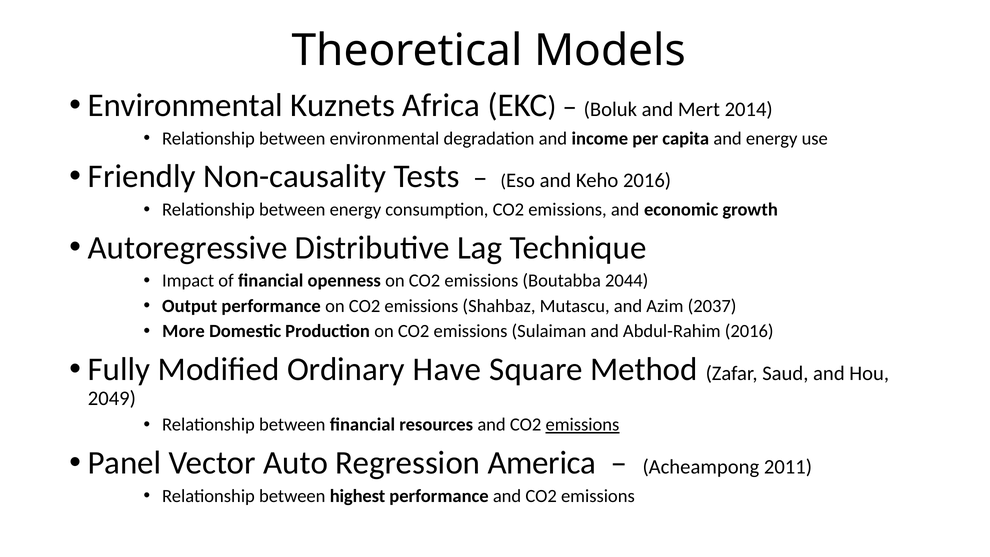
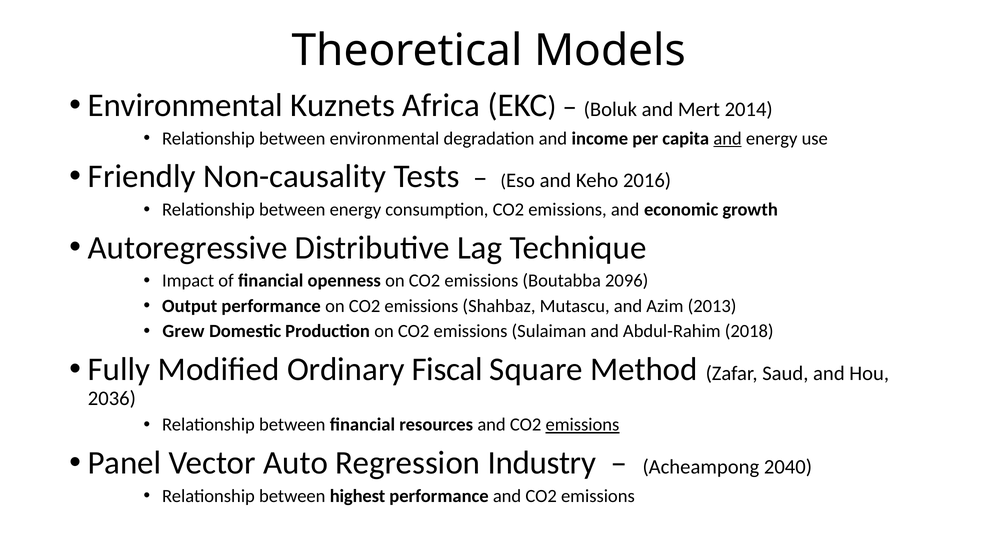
and underline: none -> present (728, 138)
2044: 2044 -> 2096 (627, 281)
2037: 2037 -> 2013 (712, 306)
More: More -> Grew (183, 331)
Abdul-Rahim 2016: 2016 -> 2018 (749, 331)
Have: Have -> Fiscal (447, 369)
2049: 2049 -> 2036 (112, 398)
America: America -> Industry (542, 463)
2011: 2011 -> 2040 (788, 467)
